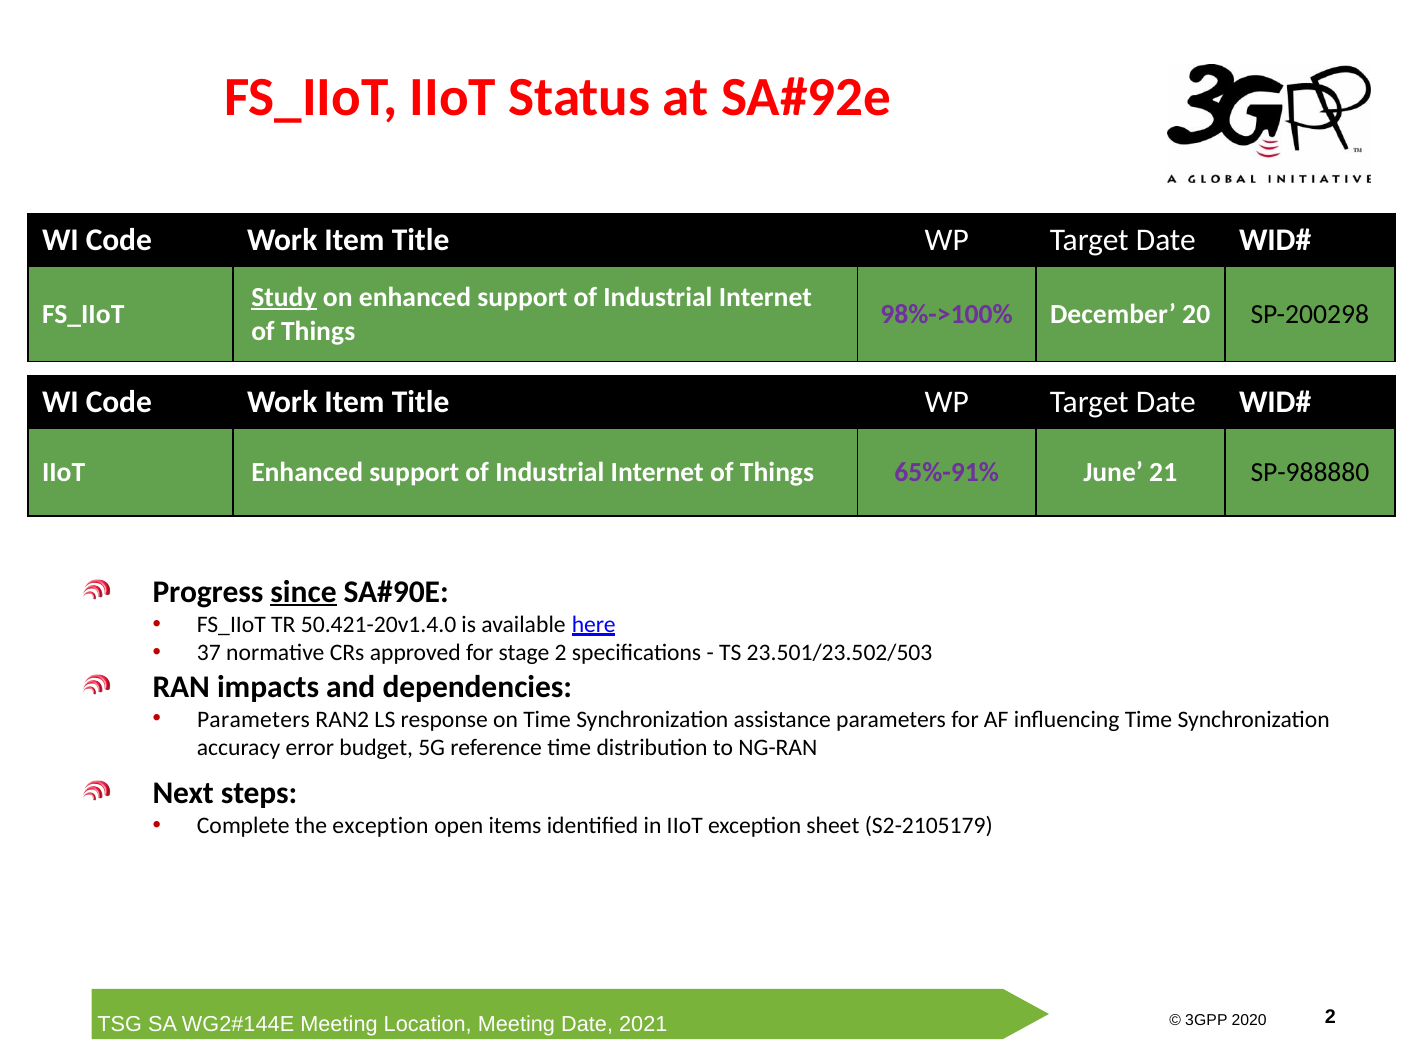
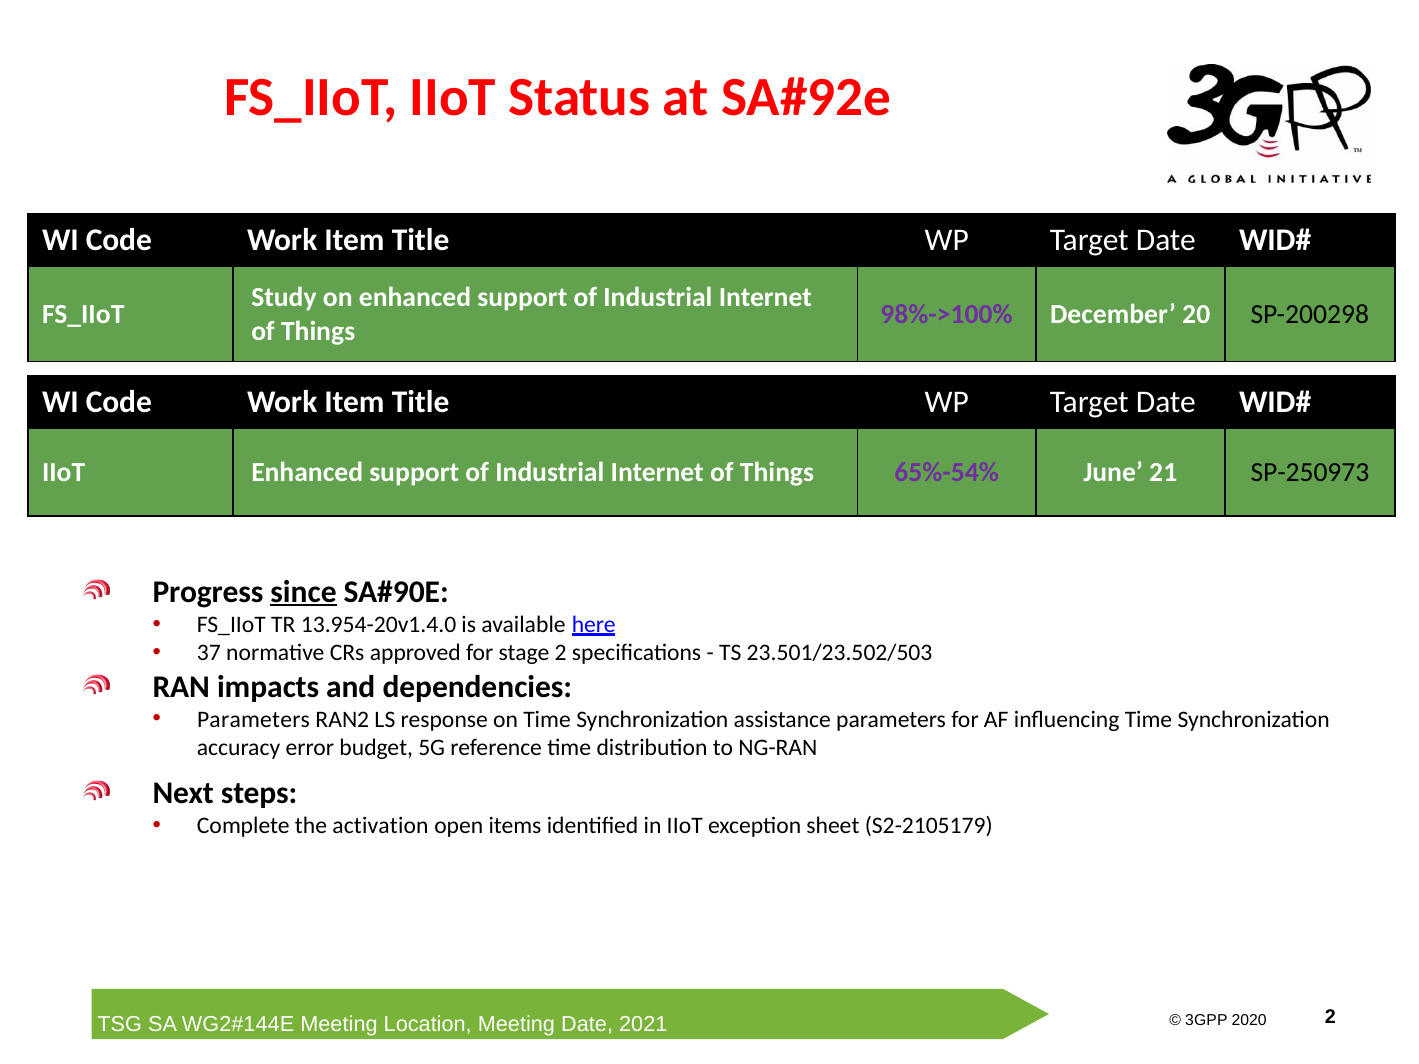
Study underline: present -> none (284, 297)
65%-91%: 65%-91% -> 65%-54% (947, 473)
SP-988880: SP-988880 -> SP-250973 (1310, 473)
50.421-20v1.4.0: 50.421-20v1.4.0 -> 13.954-20v1.4.0 (379, 624)
the exception: exception -> activation (380, 826)
